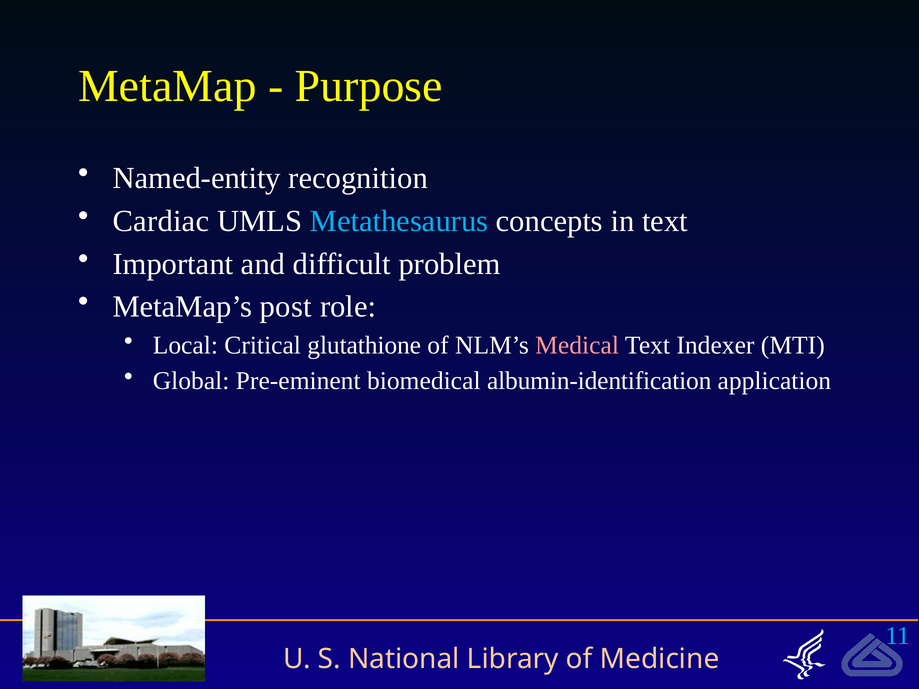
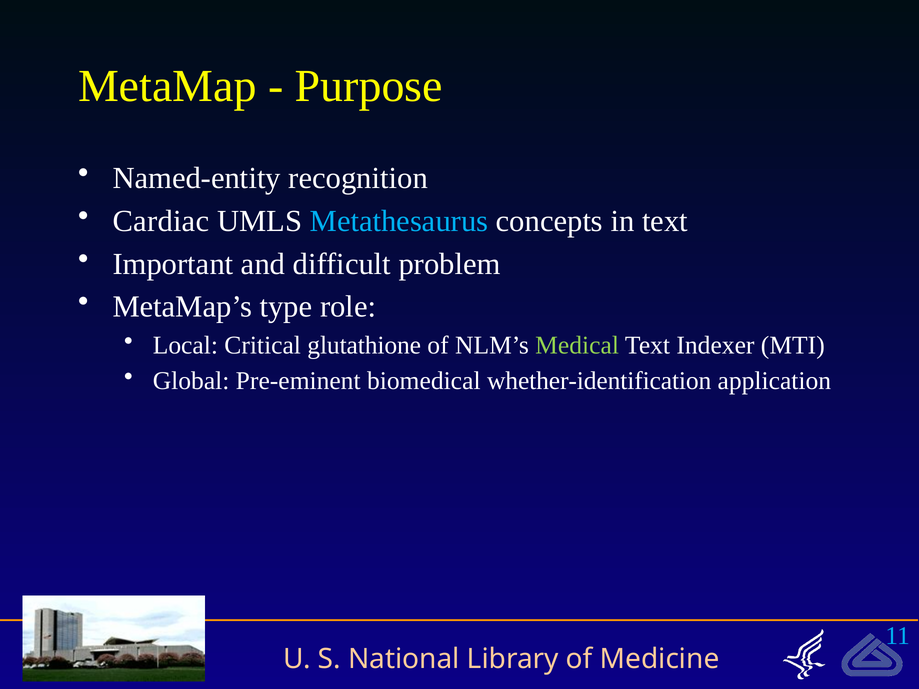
post: post -> type (286, 307)
Medical colour: pink -> light green (577, 345)
albumin-identification: albumin-identification -> whether-identification (599, 381)
